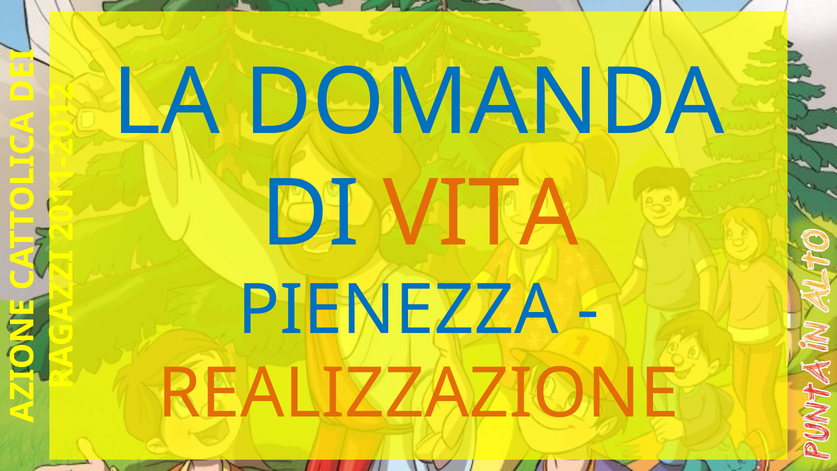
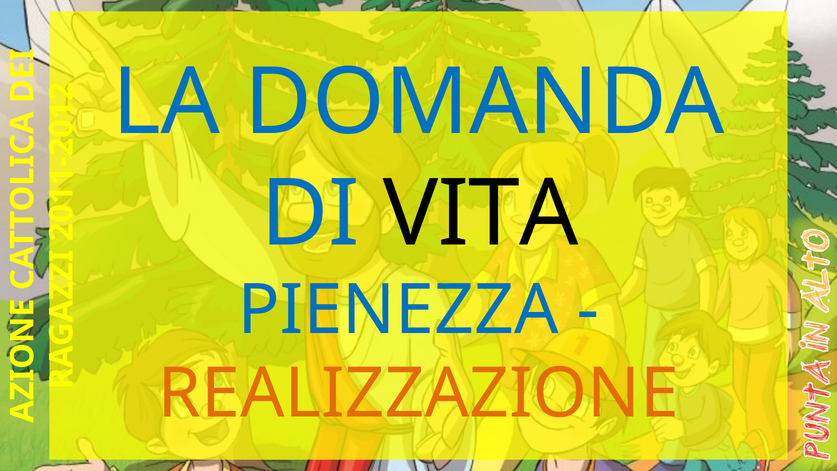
VITA colour: orange -> black (481, 214)
